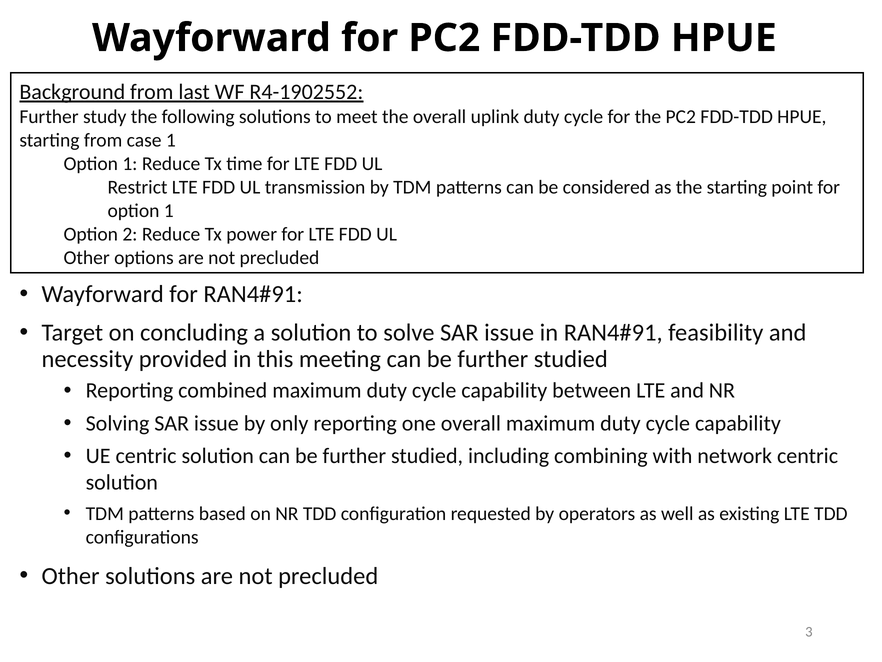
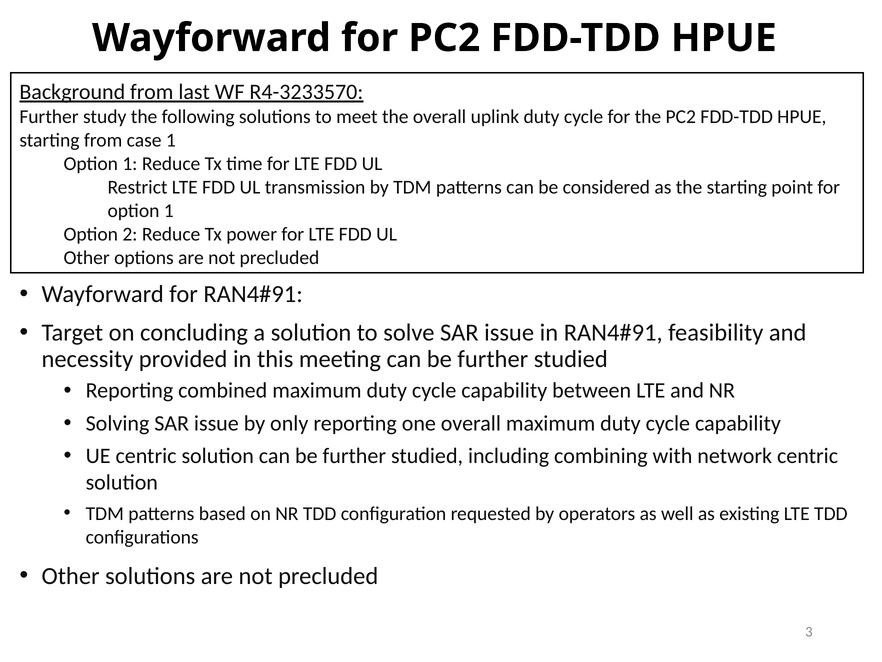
R4-1902552: R4-1902552 -> R4-3233570 (306, 92)
